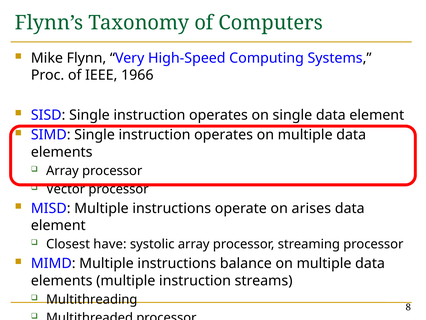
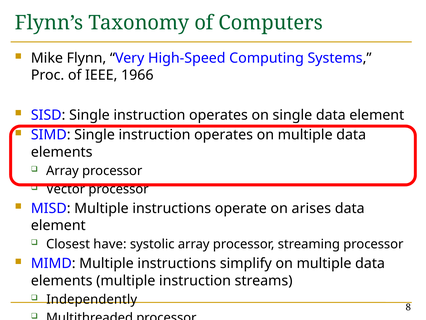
balance: balance -> simplify (246, 263)
Multithreading: Multithreading -> Independently (92, 299)
